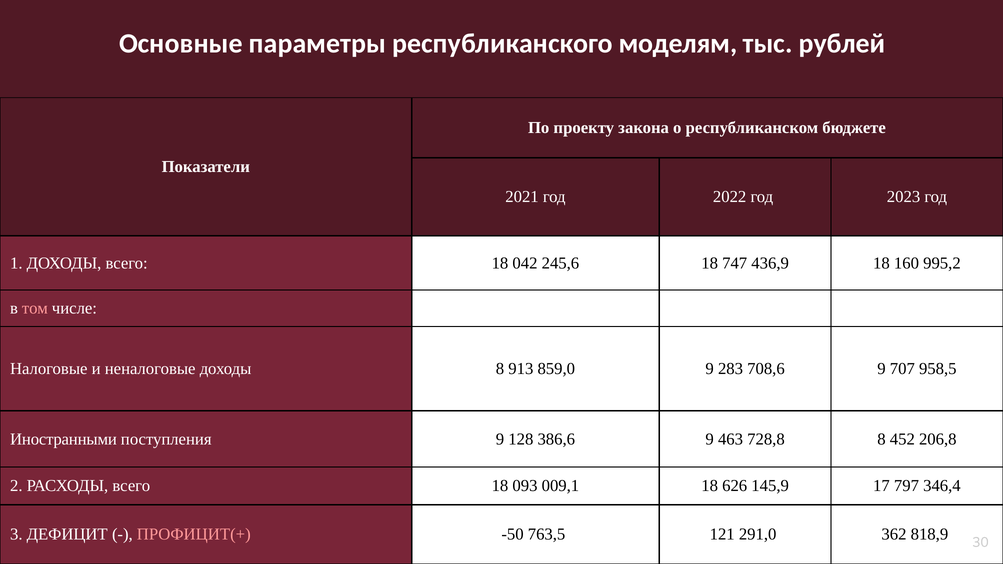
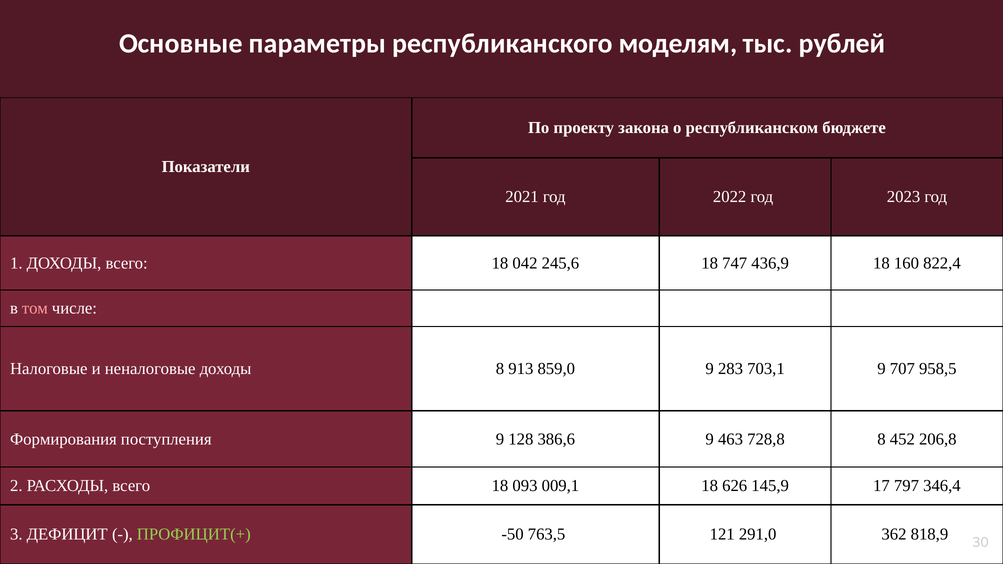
995,2: 995,2 -> 822,4 (942, 263)
708,6: 708,6 -> 703,1 (766, 369)
Иностранными: Иностранными -> Формирования (63, 439)
ПРОФИЦИТ(+ colour: pink -> light green (194, 535)
